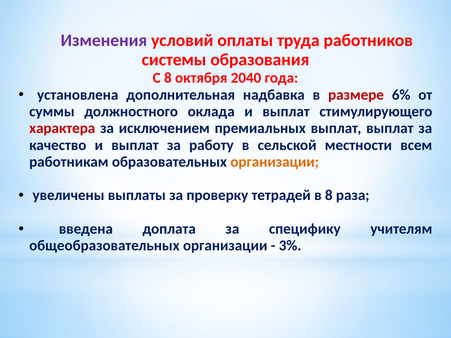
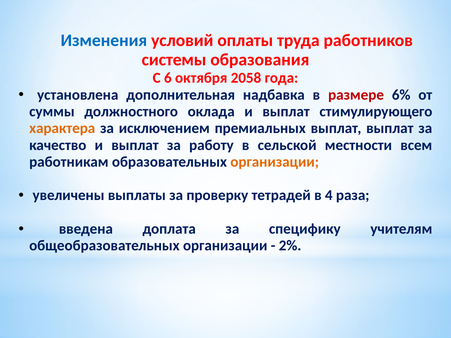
Изменения colour: purple -> blue (104, 40)
С 8: 8 -> 6 (168, 78)
2040: 2040 -> 2058 (246, 78)
характера colour: red -> orange (62, 128)
в 8: 8 -> 4 (329, 195)
3%: 3% -> 2% (290, 246)
